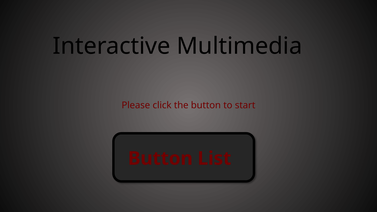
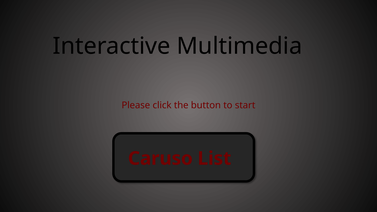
Button: Button -> Caruso (160, 159)
